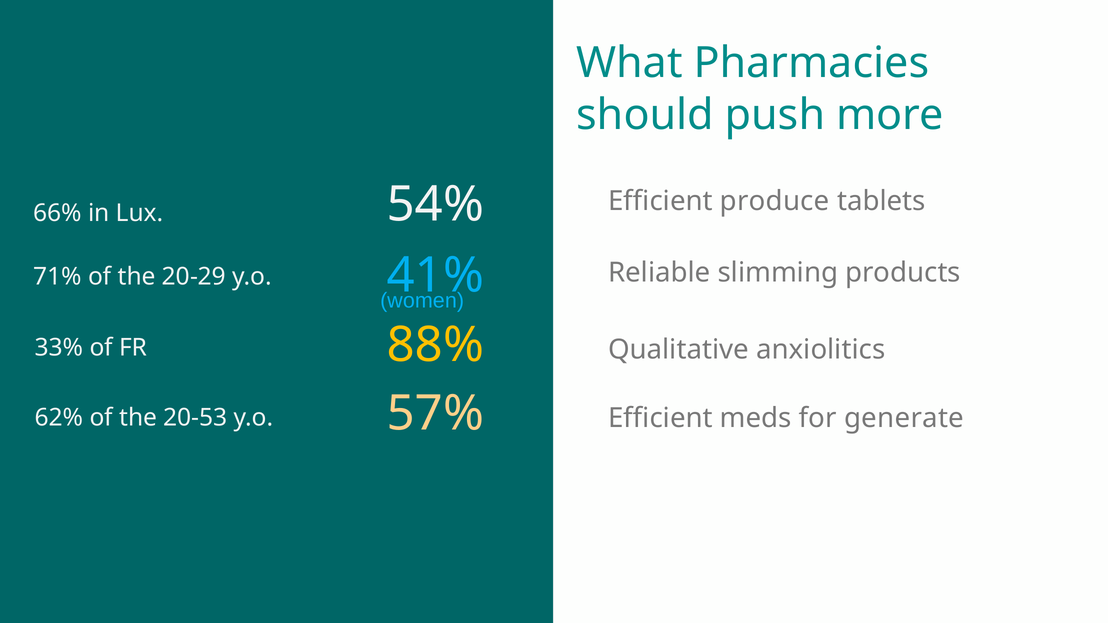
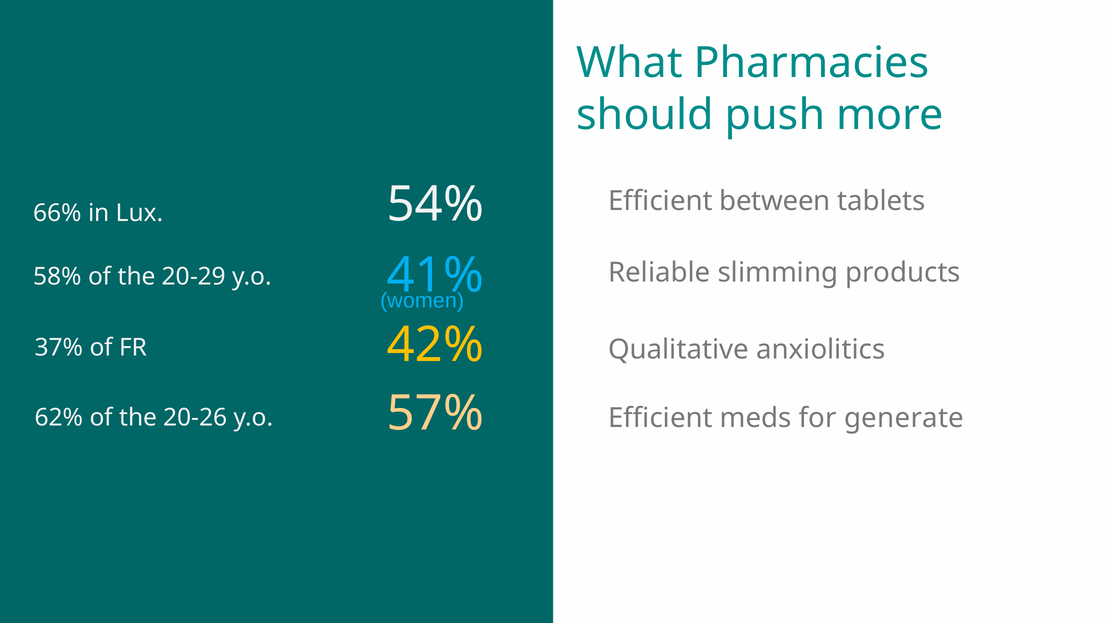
produce: produce -> between (775, 201)
71%: 71% -> 58% (58, 277)
88%: 88% -> 42% (435, 345)
33%: 33% -> 37% (59, 348)
20-53: 20-53 -> 20-26 (195, 418)
